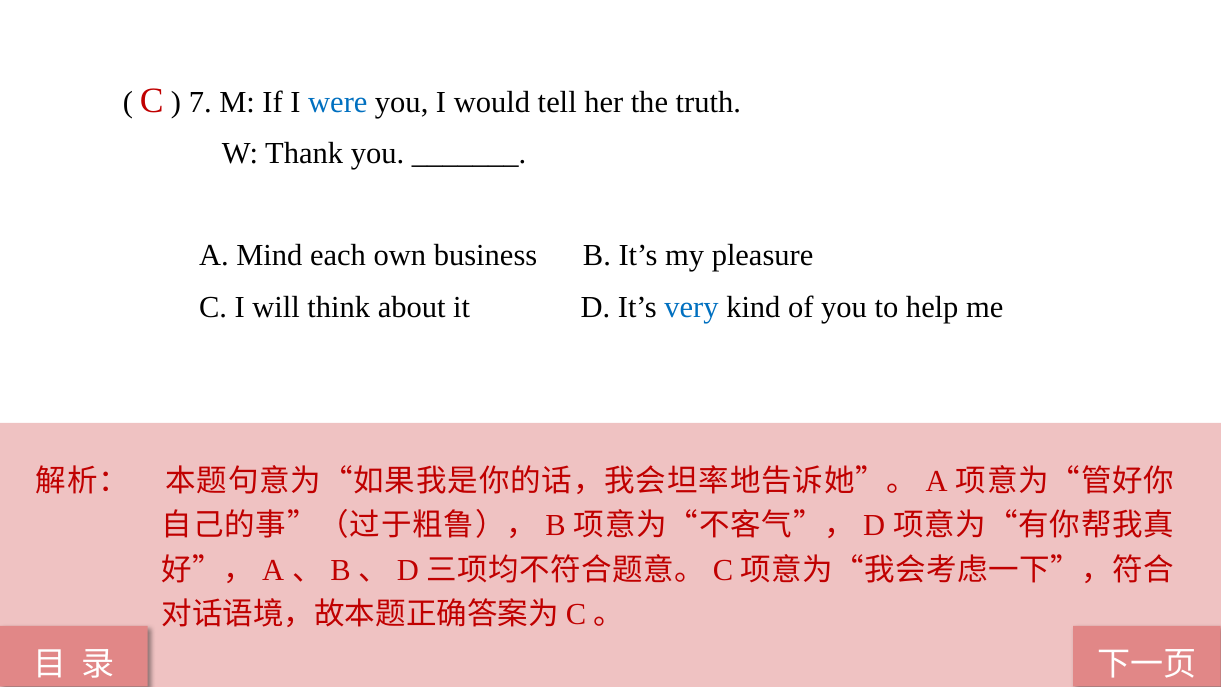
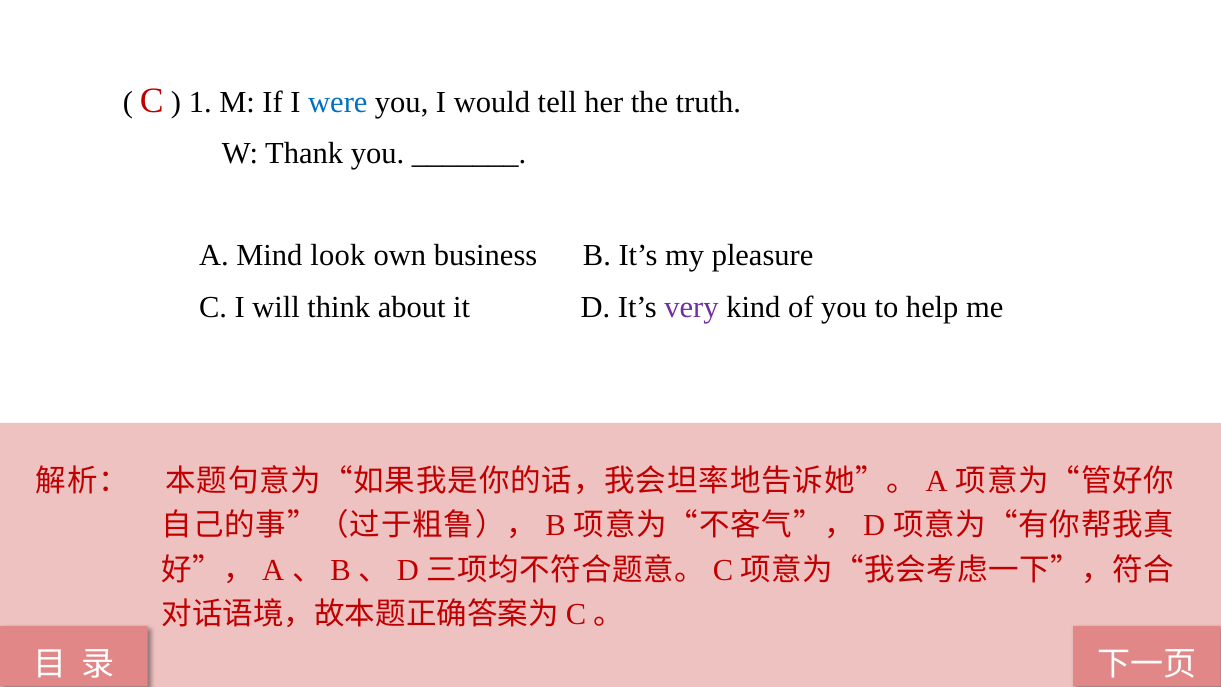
7: 7 -> 1 (200, 102)
each: each -> look (338, 256)
very colour: blue -> purple (692, 307)
